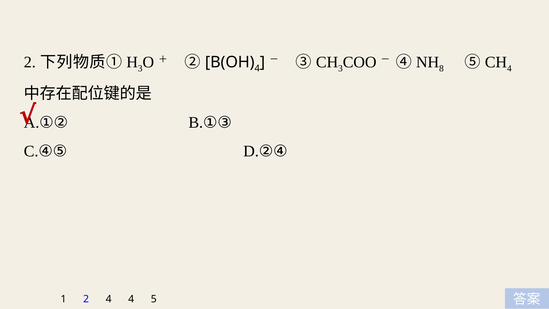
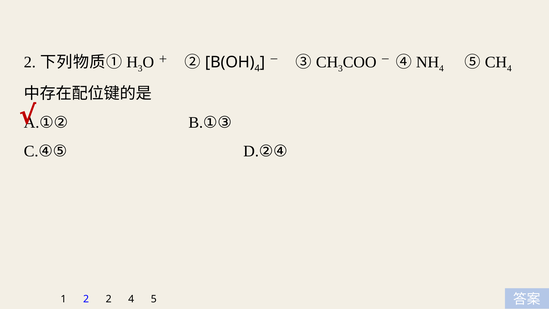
8: 8 -> 4 (441, 68)
2 4: 4 -> 2 (109, 299)
